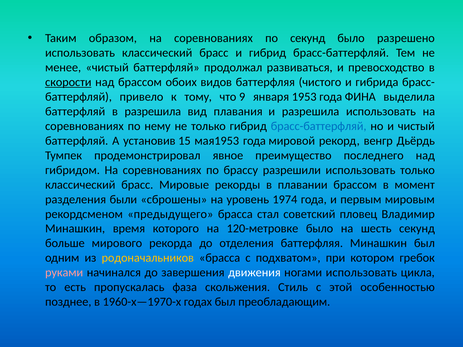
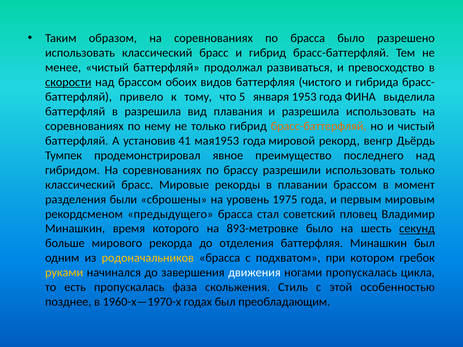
по секунд: секунд -> брасса (308, 38)
9: 9 -> 5 (242, 97)
брасс-баттерфляй colour: blue -> orange (319, 126)
15: 15 -> 41 (184, 141)
1974: 1974 -> 1975 (285, 199)
120-метровке: 120-метровке -> 893-метровке (262, 229)
секунд underline: none -> present (417, 229)
руками colour: pink -> yellow (64, 273)
ногами использовать: использовать -> пропускалась (361, 273)
